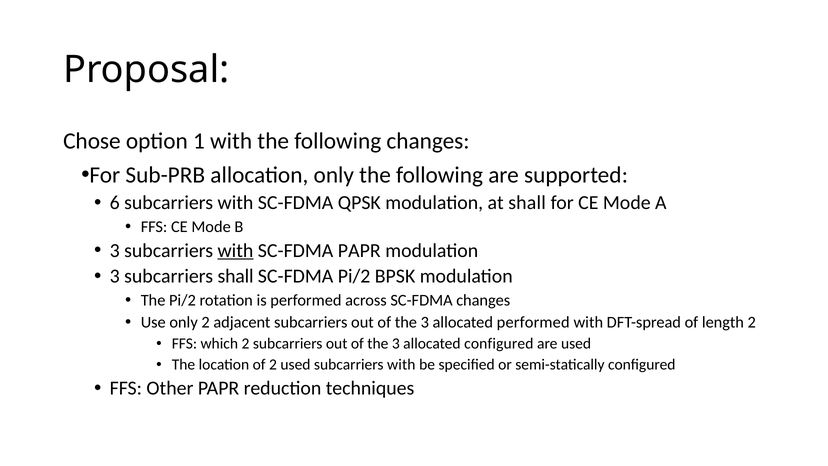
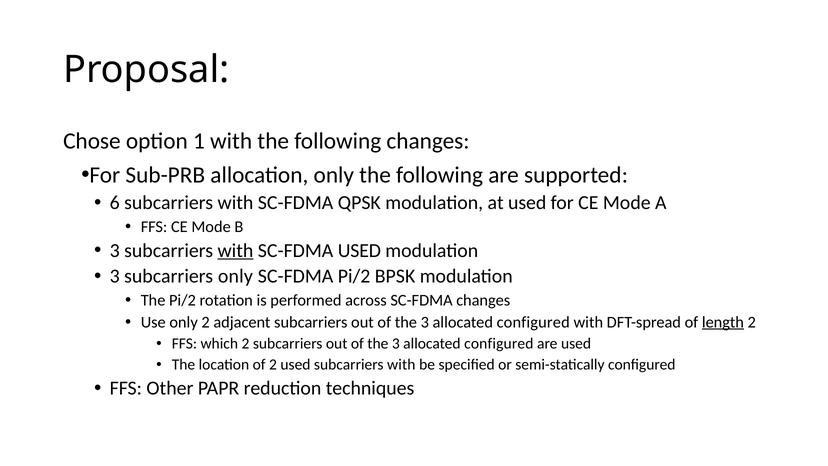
at shall: shall -> used (527, 203)
SC-FDMA PAPR: PAPR -> USED (359, 250)
subcarriers shall: shall -> only (235, 276)
performed: performed -> configured (533, 322)
length underline: none -> present (723, 322)
